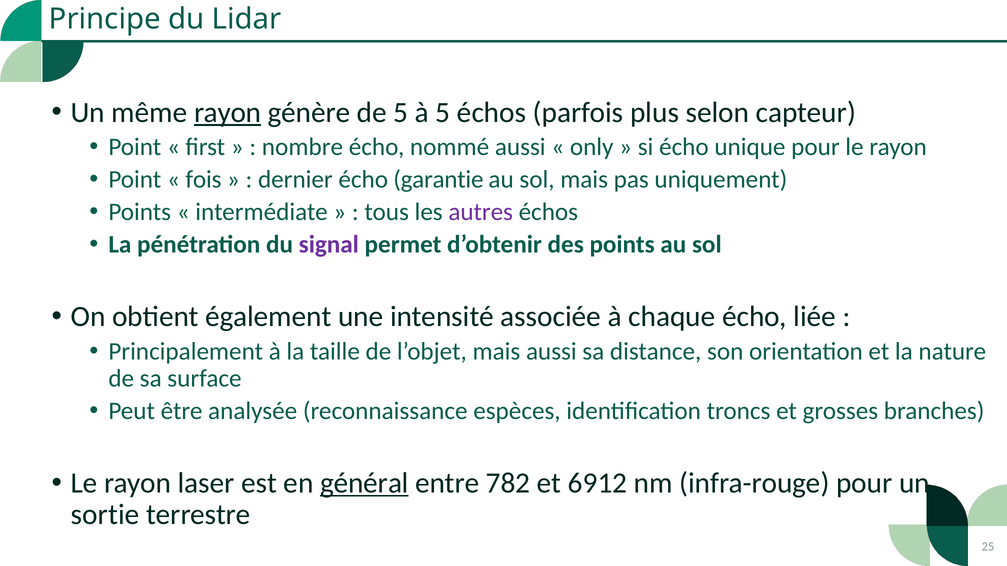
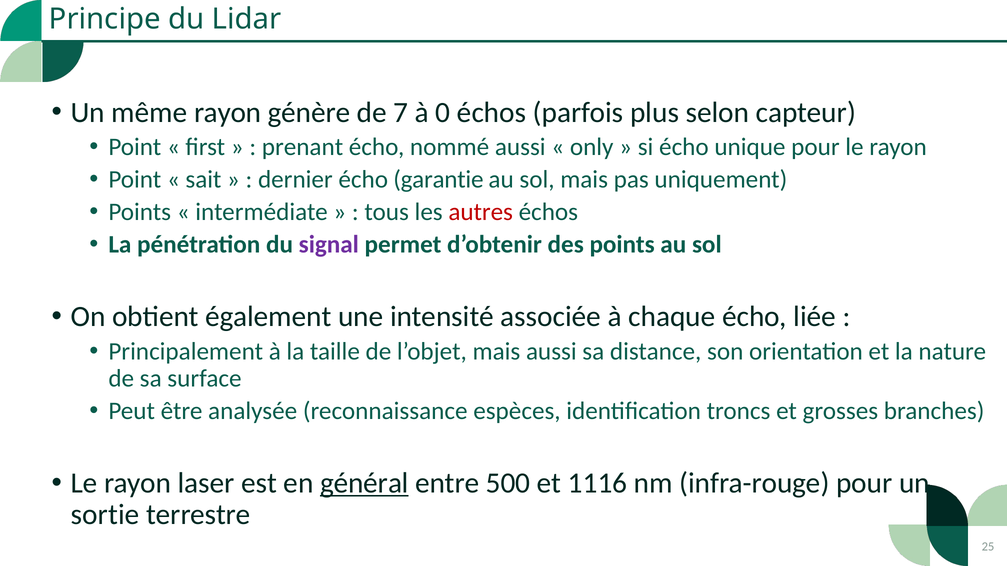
rayon underline: present -> none (228, 113)
de 5: 5 -> 7 (401, 113)
à 5: 5 -> 0 (443, 113)
nombre: nombre -> prenant (302, 147)
fois: fois -> sait (203, 180)
autres colour: purple -> red (481, 212)
782: 782 -> 500 (508, 483)
6912: 6912 -> 1116 (598, 483)
